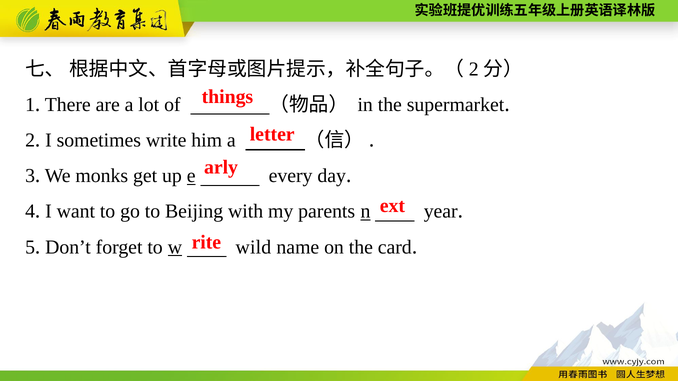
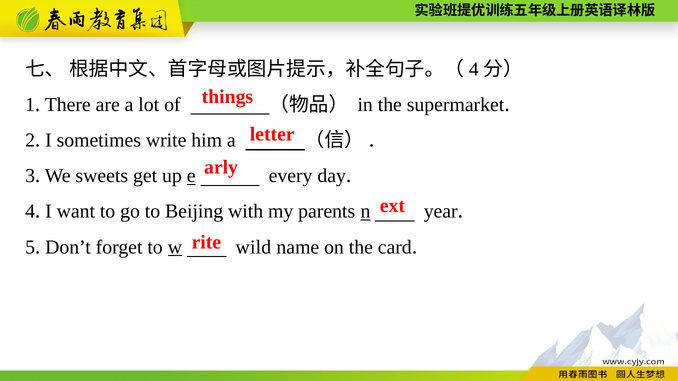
2: 2 -> 4 (474, 69)
monks: monks -> sweets (102, 176)
